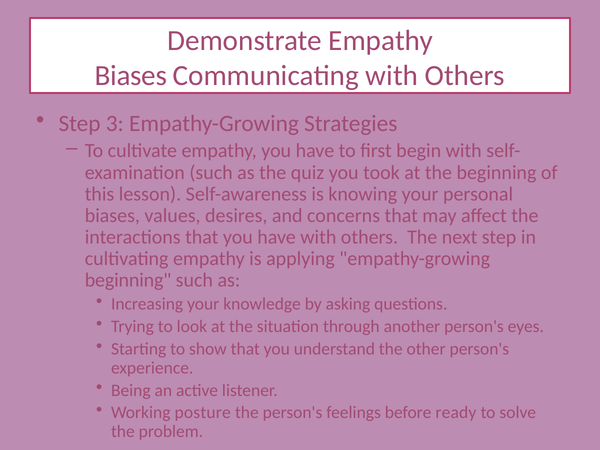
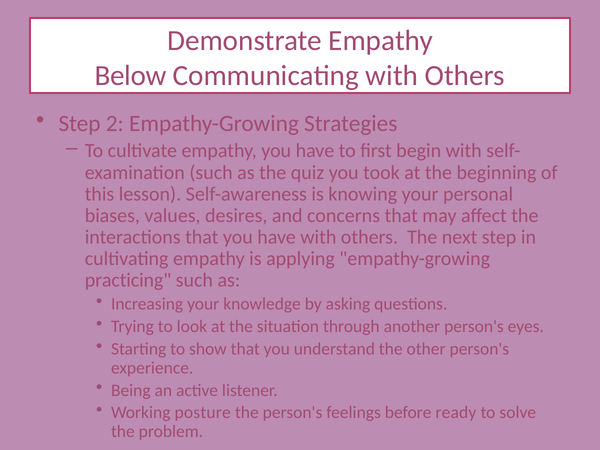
Biases: Biases -> Below (131, 76)
3: 3 -> 2 (115, 124)
beginning: beginning -> practicing (128, 280)
